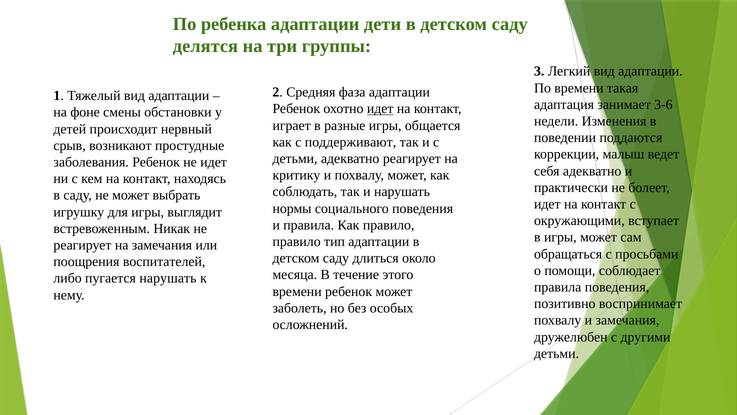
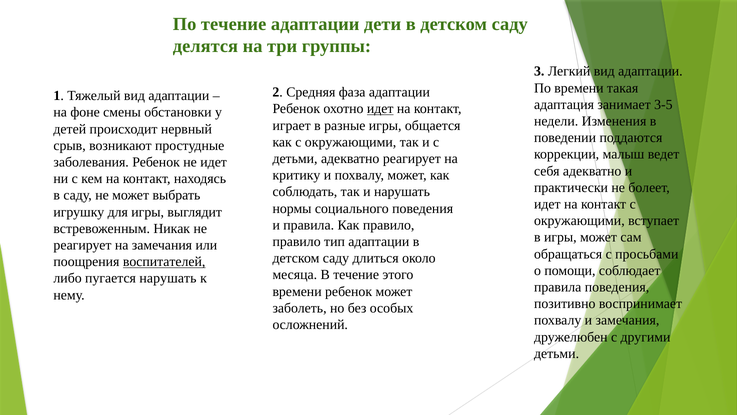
По ребенка: ребенка -> течение (234, 24)
3-6: 3-6 -> 3-5 (663, 104)
как с поддерживают: поддерживают -> окружающими (351, 142)
воспитателей underline: none -> present (164, 262)
